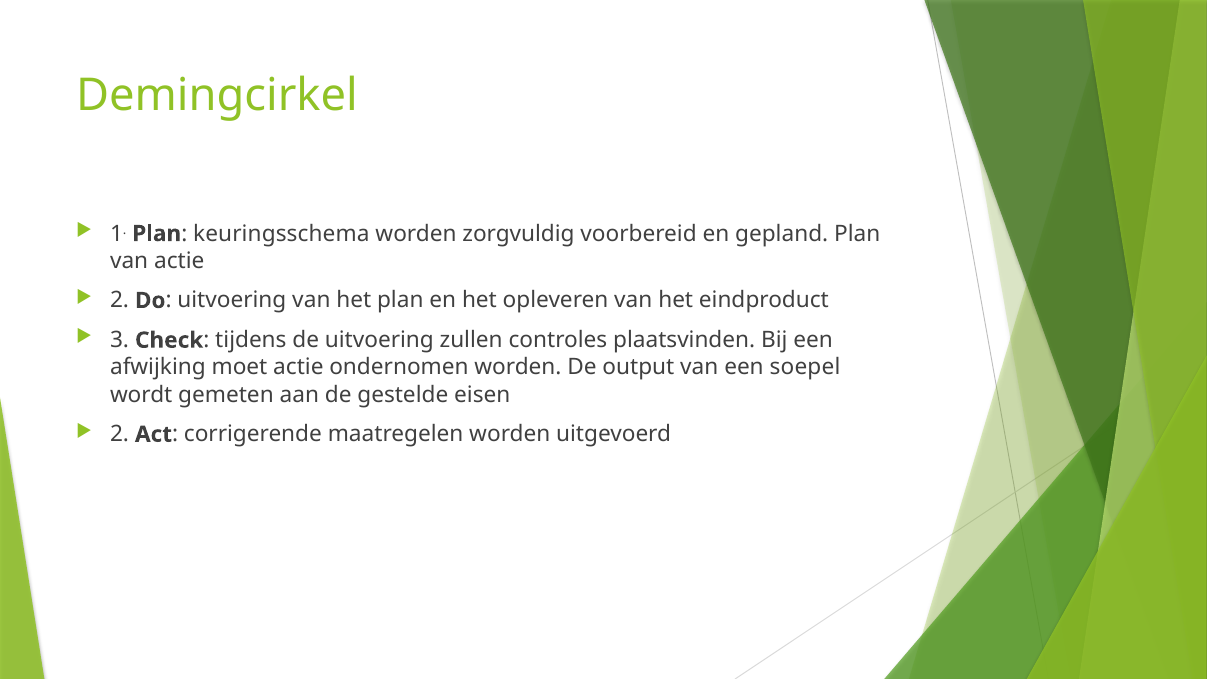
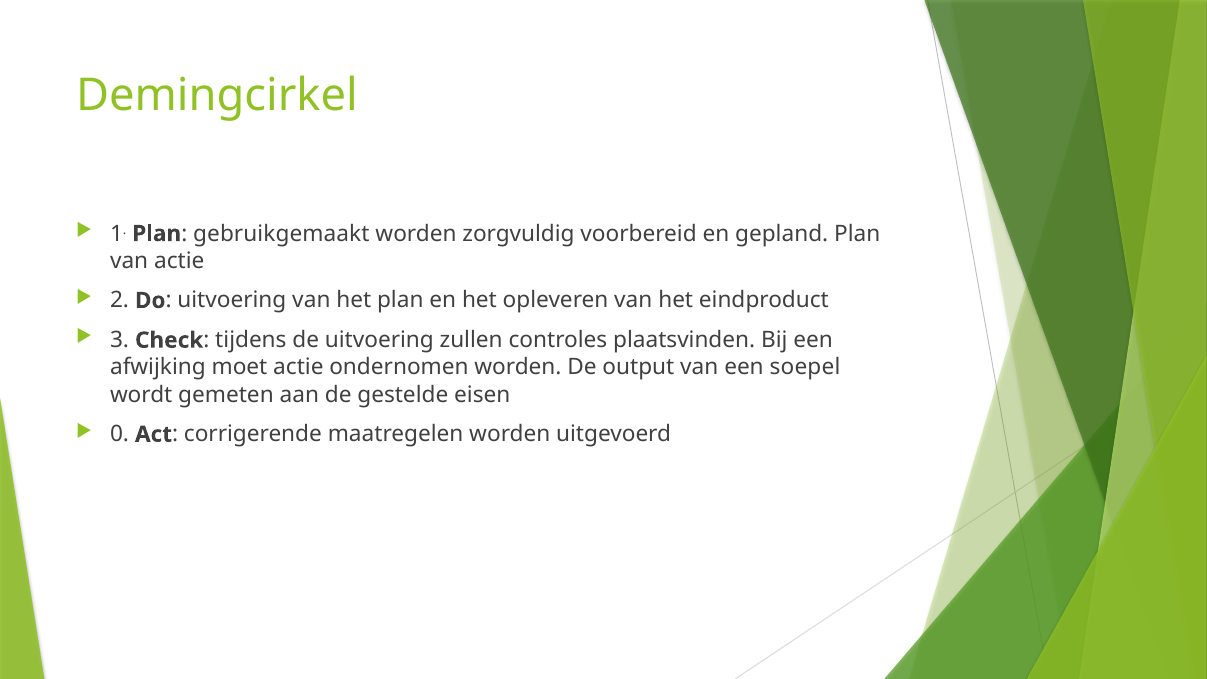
keuringsschema: keuringsschema -> gebruikgemaakt (281, 234)
2: 2 -> 0 (120, 434)
